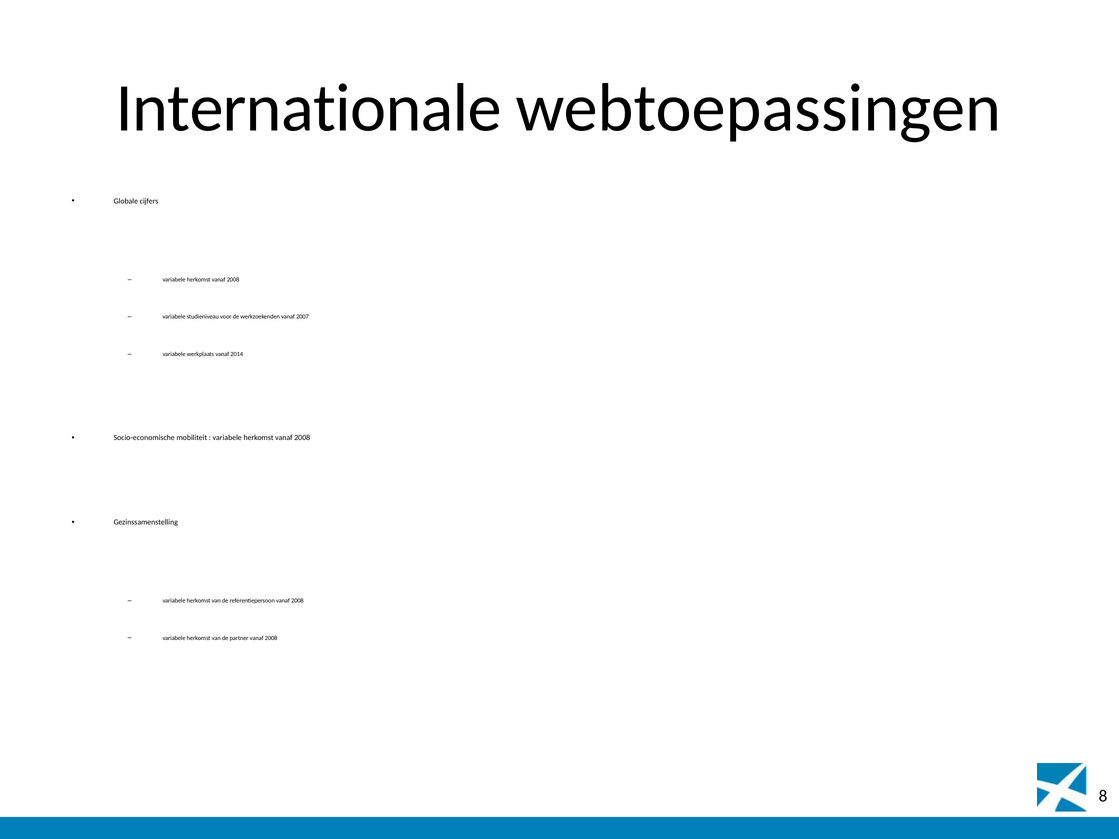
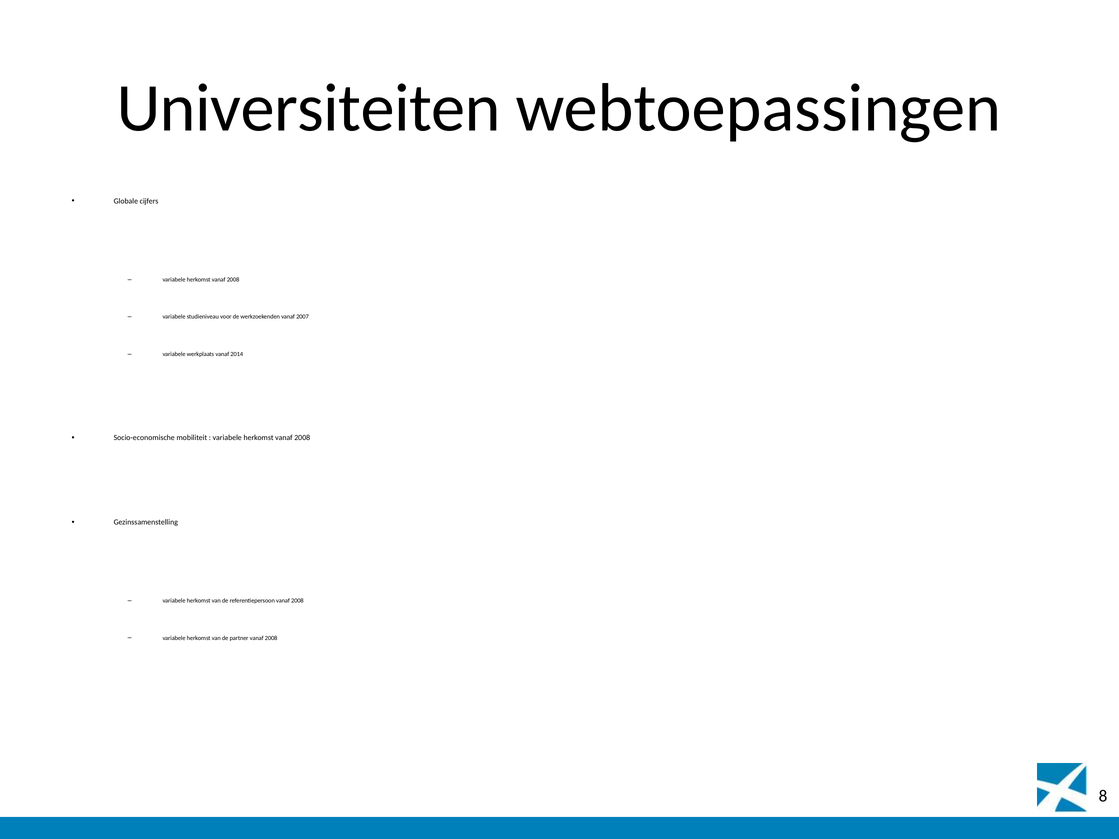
Internationale: Internationale -> Universiteiten (309, 108)
